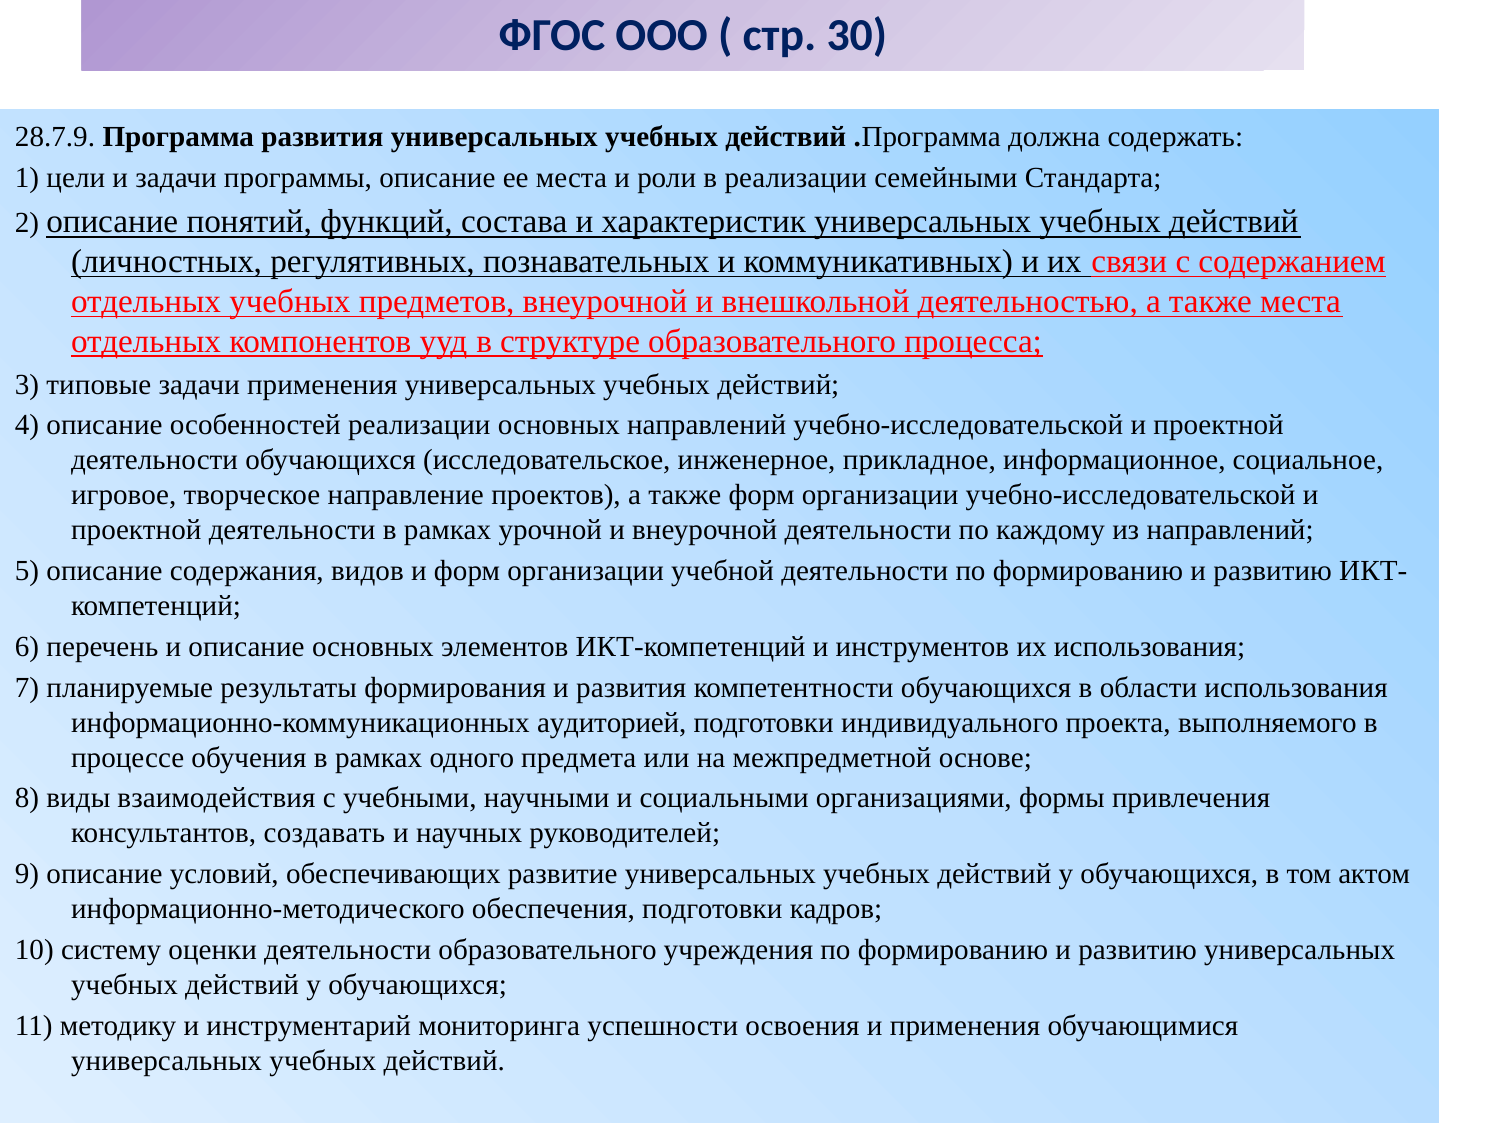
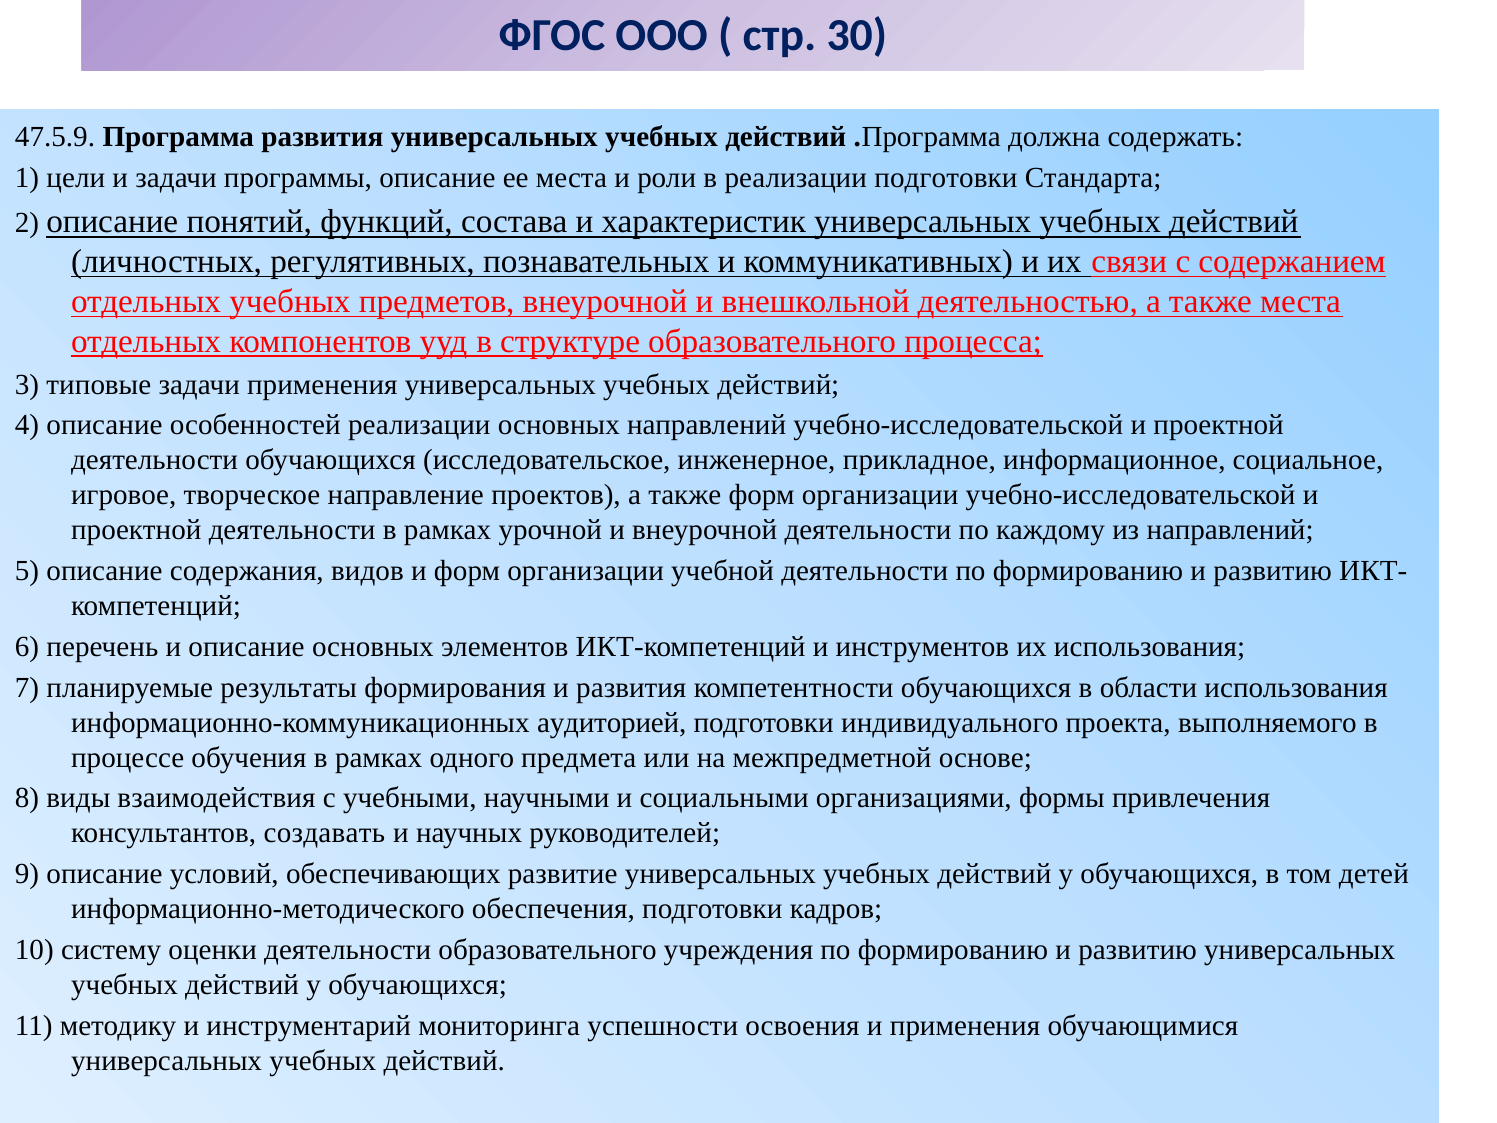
28.7.9: 28.7.9 -> 47.5.9 (55, 137)
реализации семейными: семейными -> подготовки (946, 177)
актом: актом -> детей (1374, 874)
